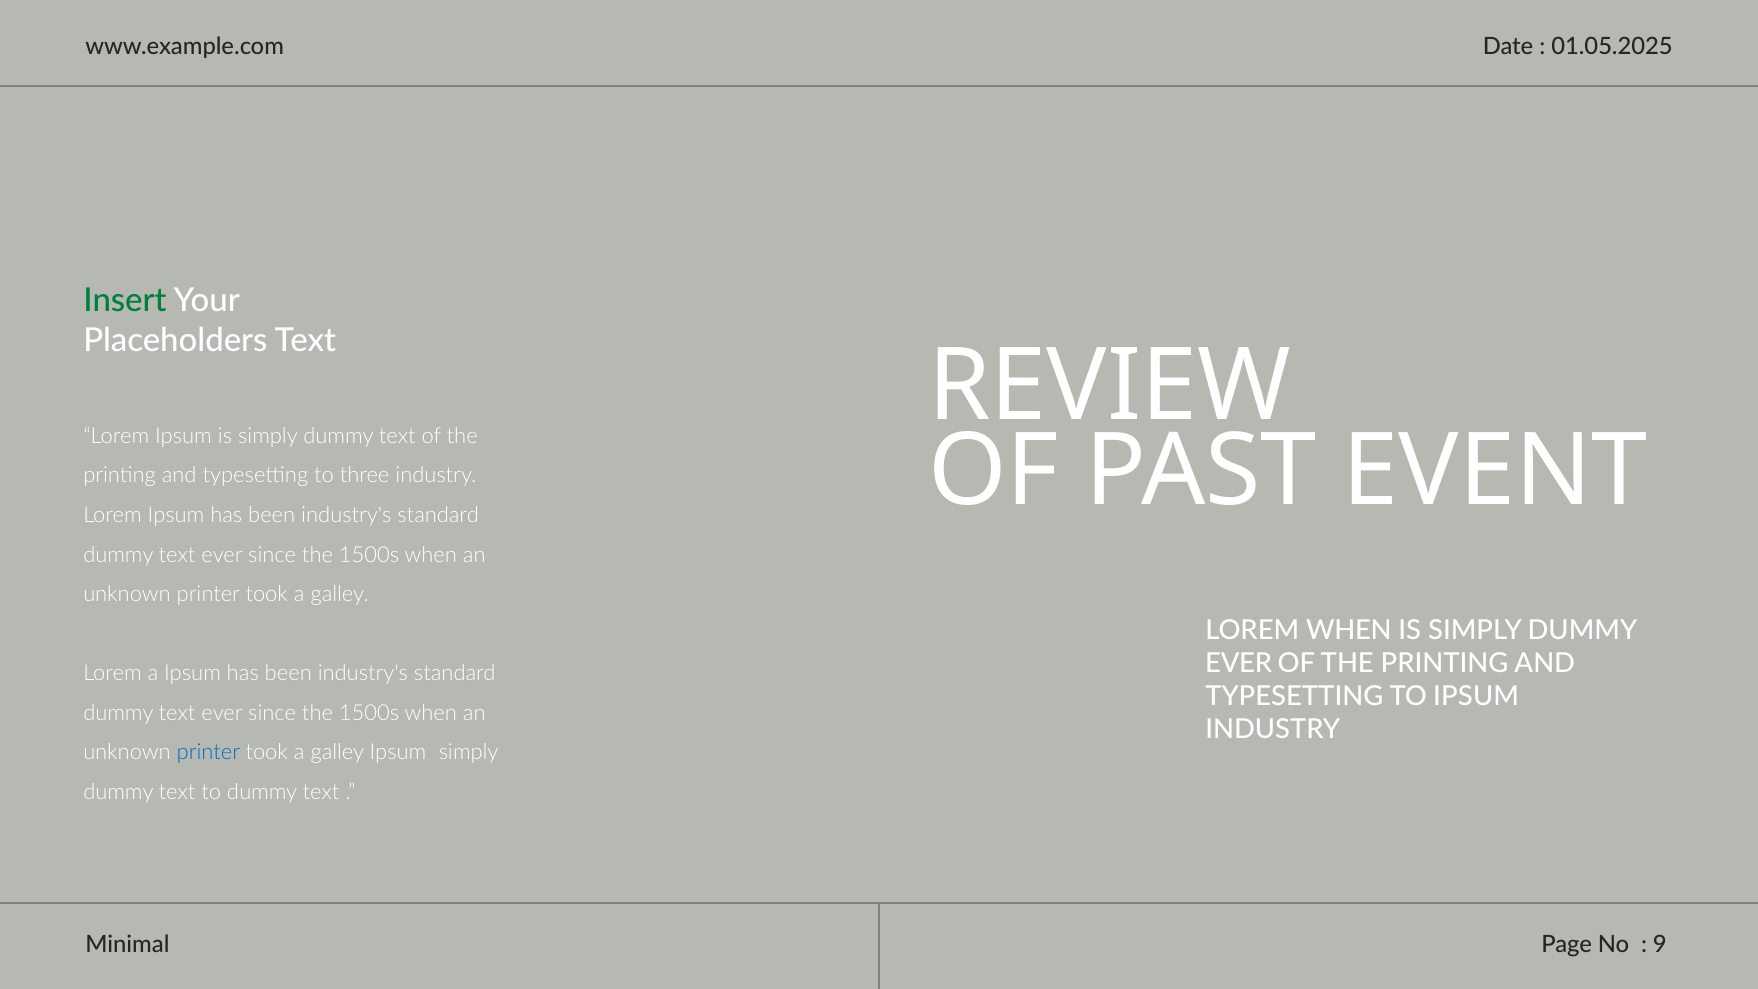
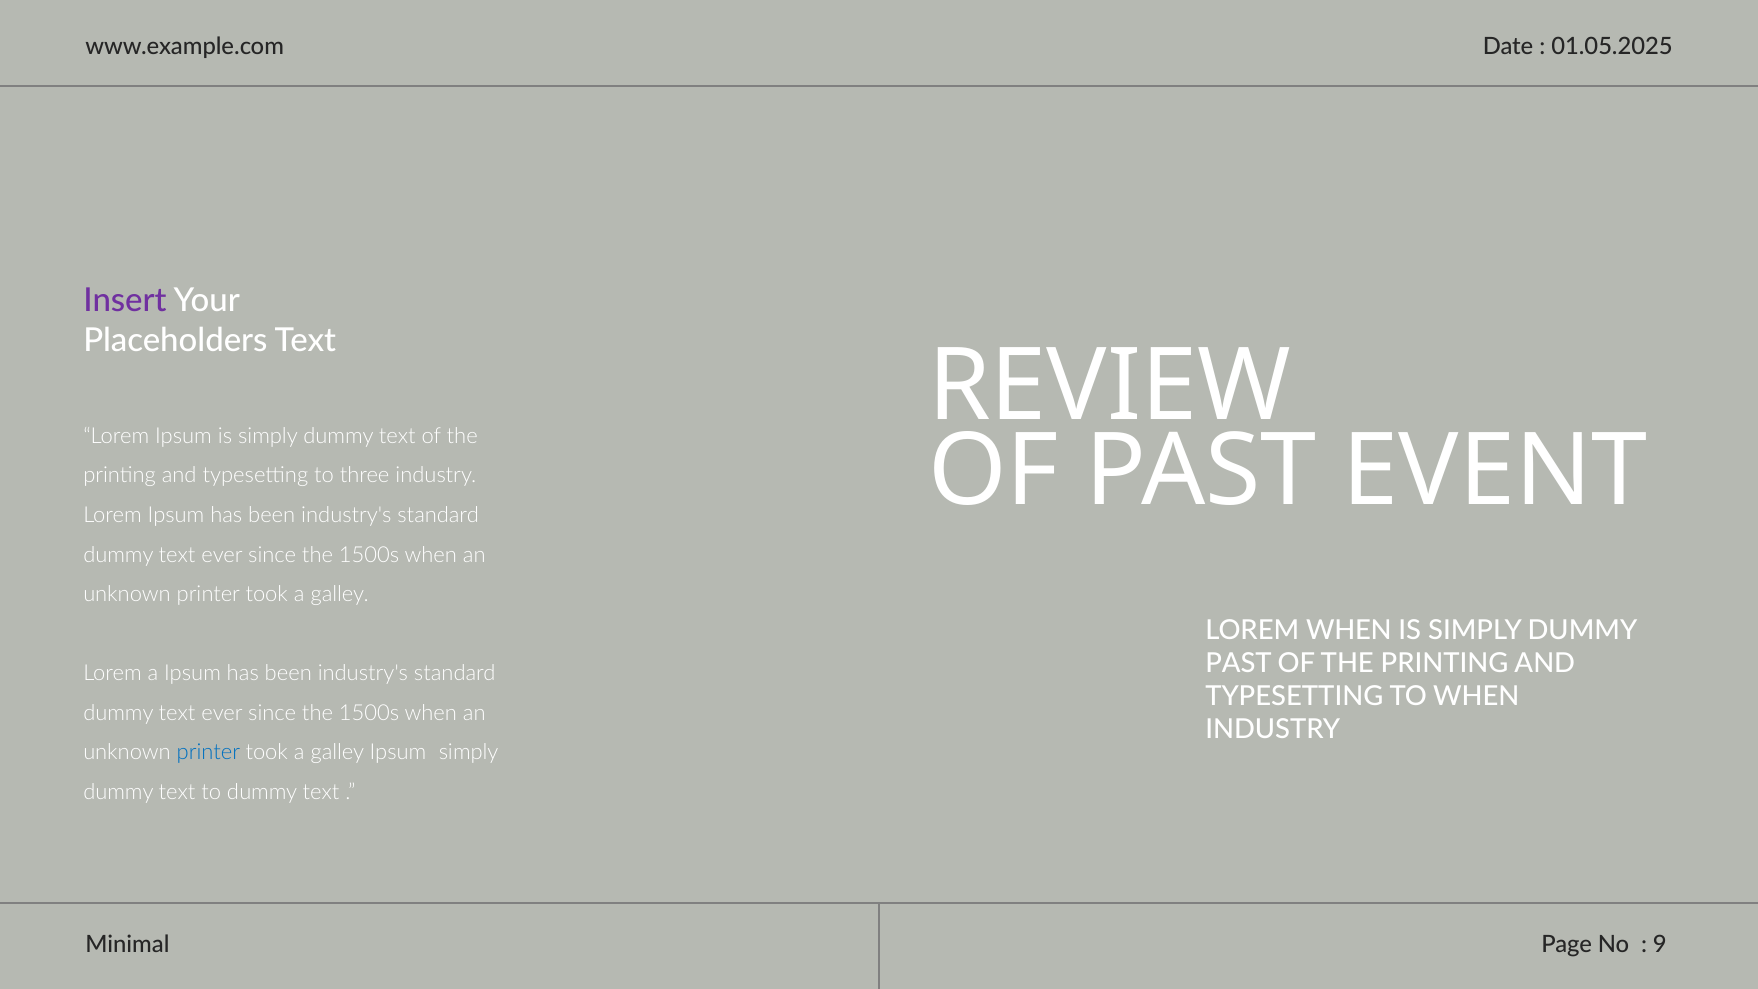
Insert colour: green -> purple (125, 301)
EVER: EVER -> PAST (1239, 663)
TO IPSUM: IPSUM -> WHEN (1476, 696)
